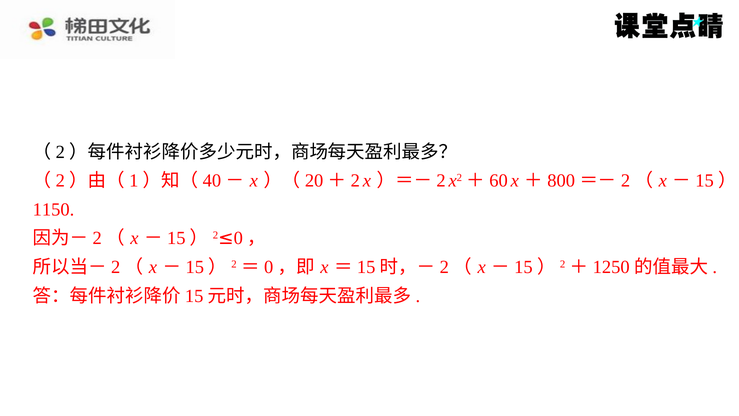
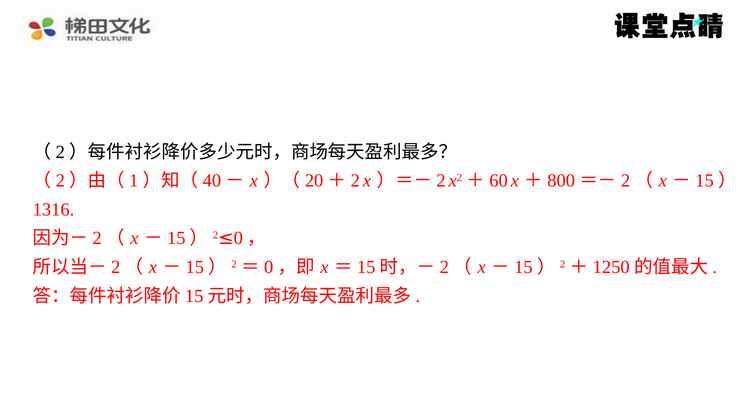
1150: 1150 -> 1316 (54, 209)
